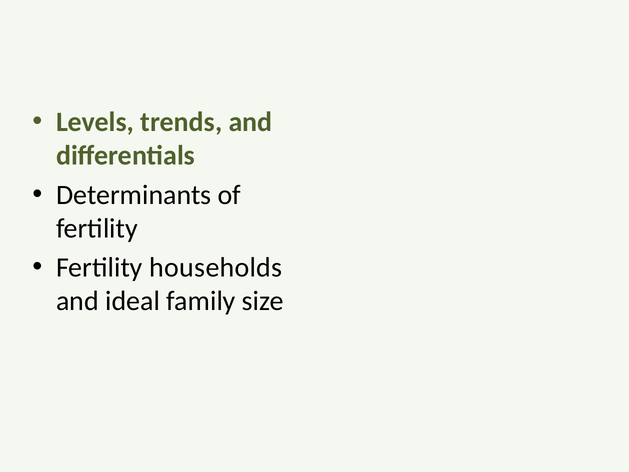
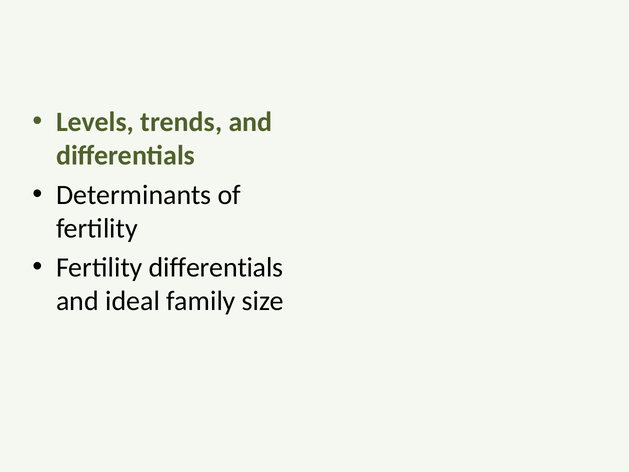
Fertility households: households -> differentials (216, 267)
